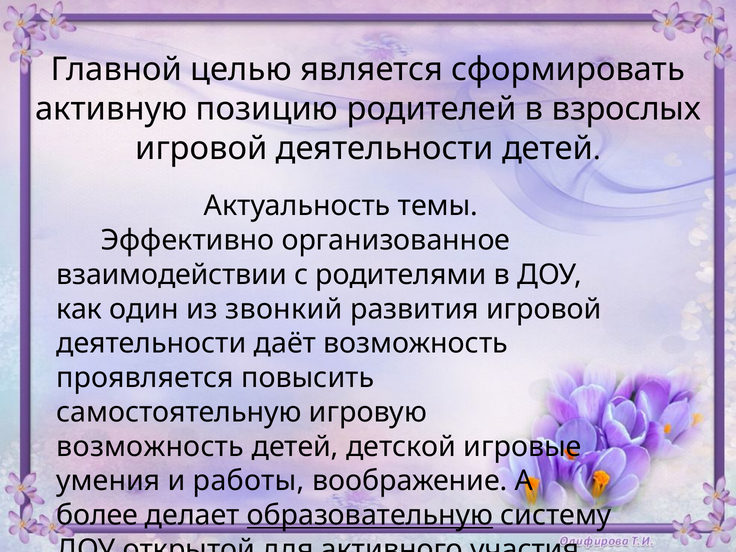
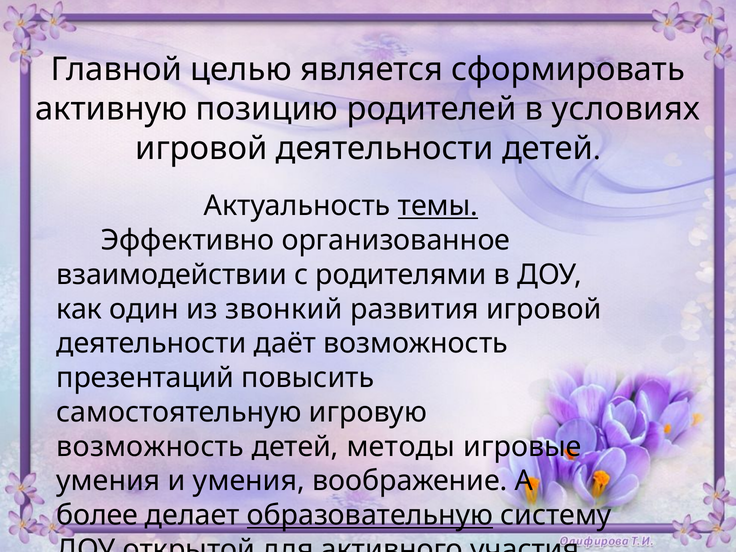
взрослых: взрослых -> условиях (626, 109)
темы underline: none -> present (438, 206)
проявляется: проявляется -> презентаций (145, 378)
детской: детской -> методы (401, 447)
и работы: работы -> умения (249, 481)
